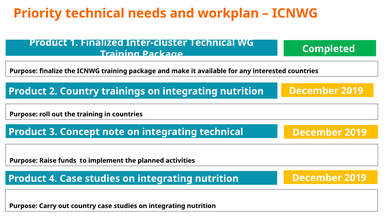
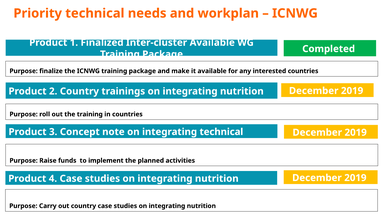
Inter-cluster Technical: Technical -> Available (212, 43)
